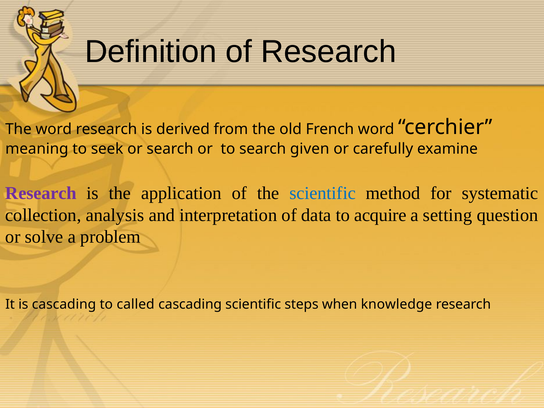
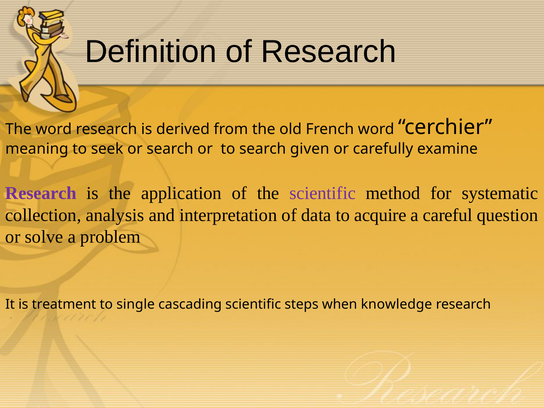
scientific colour: blue -> purple (323, 193)
setting: setting -> careful (448, 215)
is cascading: cascading -> treatment (64, 304)
called: called -> single (136, 304)
